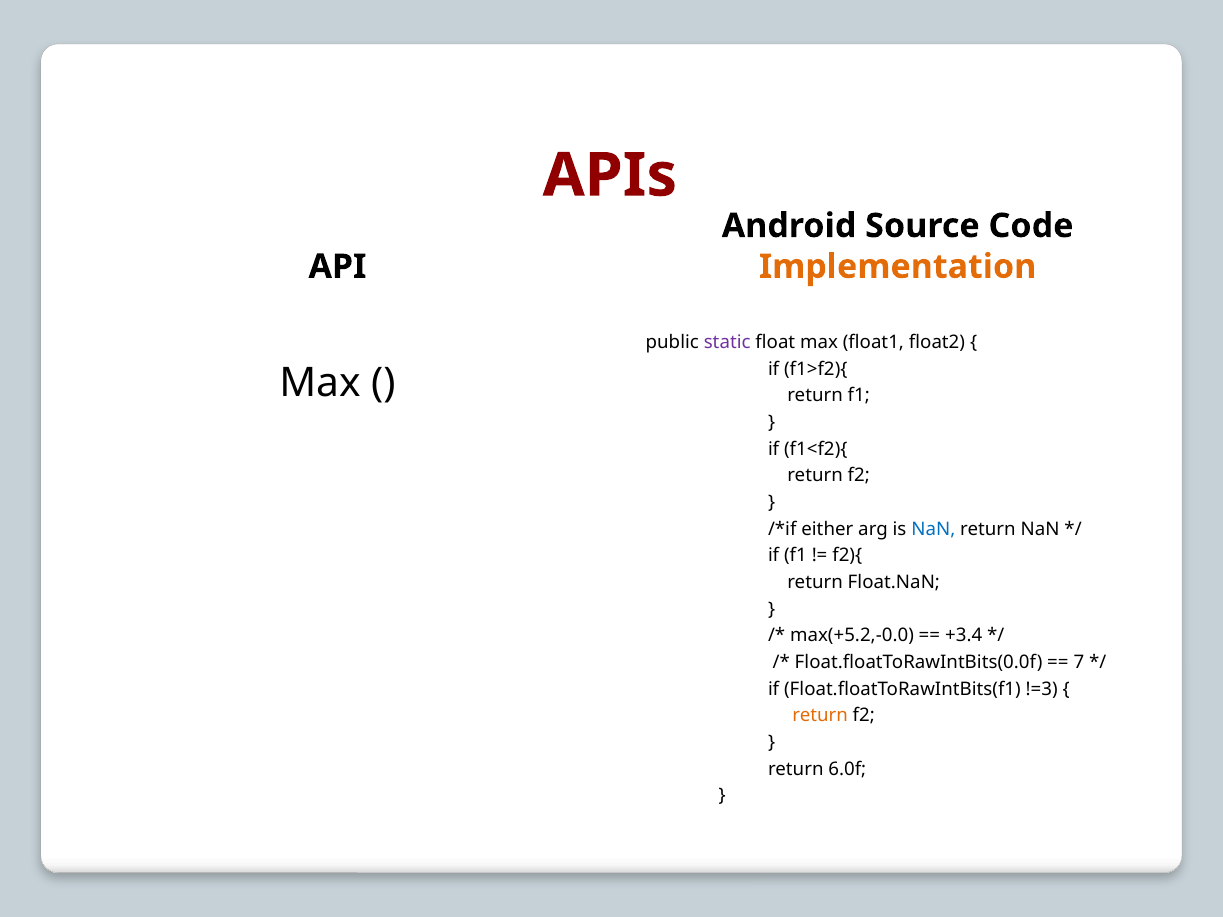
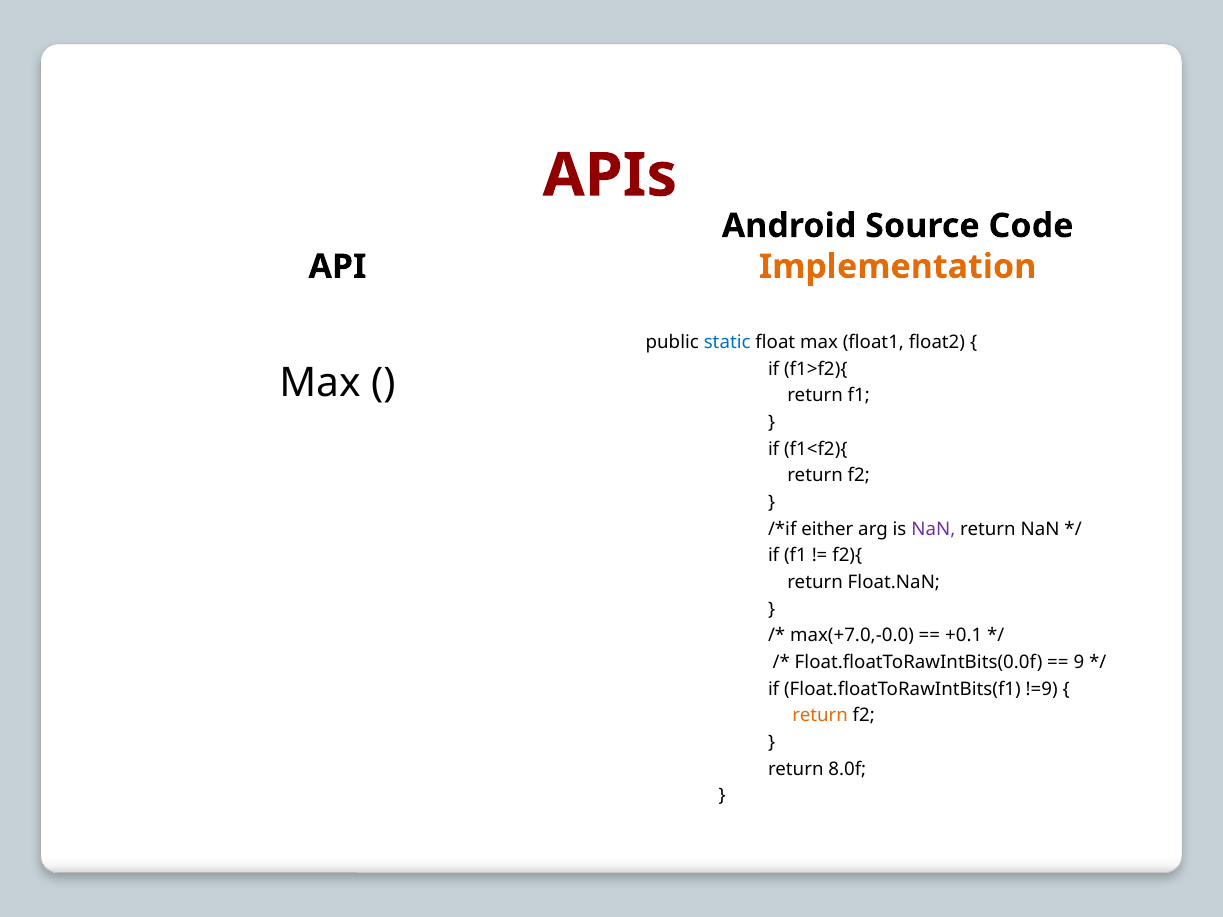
static colour: purple -> blue (727, 342)
NaN colour: blue -> purple (933, 529)
max(+5.2,-0.0: max(+5.2,-0.0 -> max(+7.0,-0.0 (852, 636)
+3.4: +3.4 -> +0.1 (964, 636)
7: 7 -> 9 (1079, 662)
!=3: !=3 -> !=9 (1042, 689)
6.0f: 6.0f -> 8.0f (847, 769)
